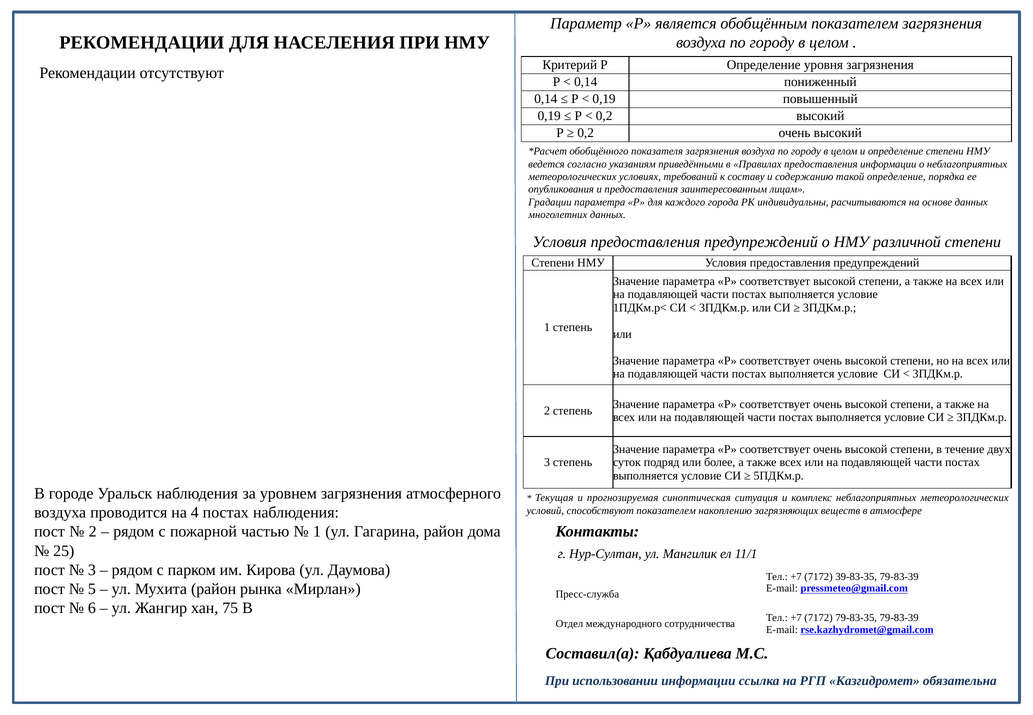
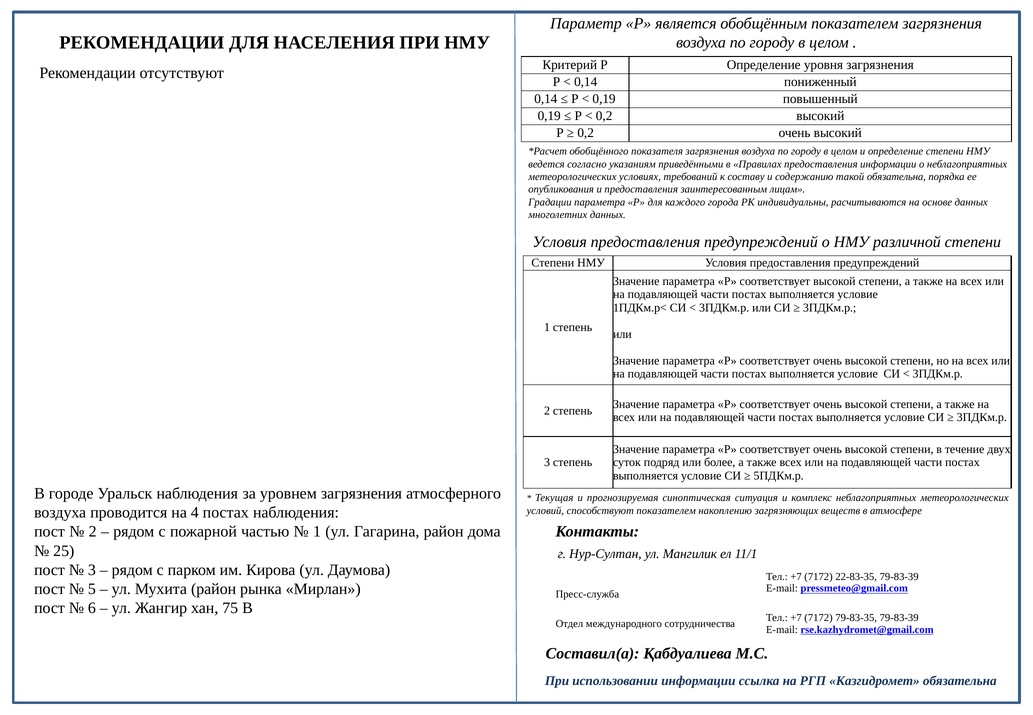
такой определение: определение -> обязательна (896, 177)
39-83-35: 39-83-35 -> 22-83-35 (856, 577)
